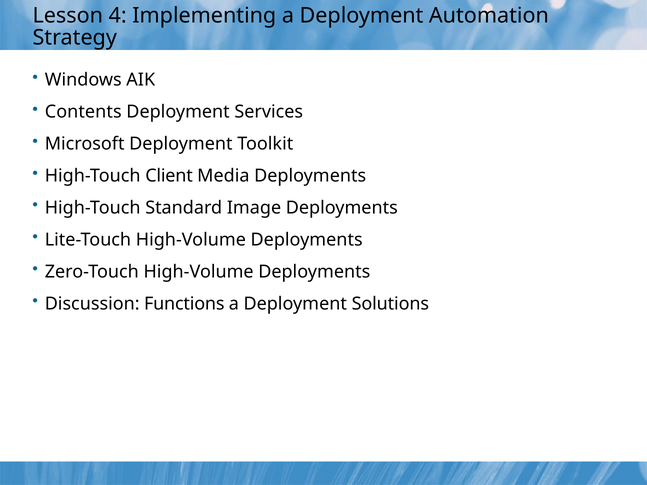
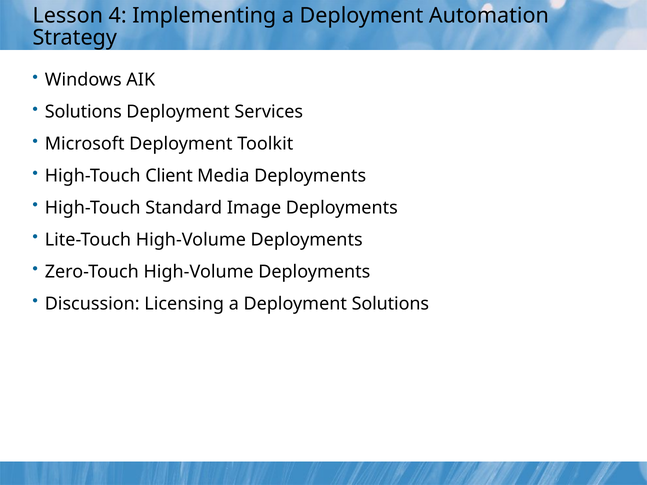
Contents: Contents -> Solutions (83, 112)
Functions: Functions -> Licensing (184, 304)
